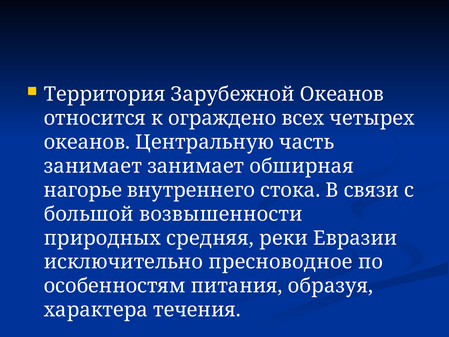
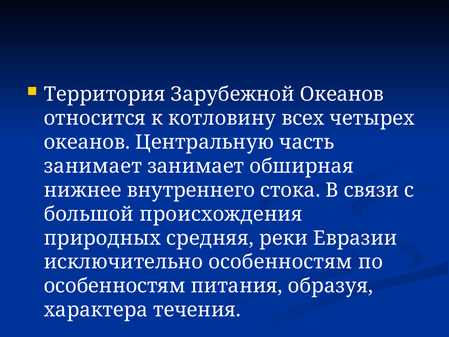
ограждено: ограждено -> котловину (222, 118)
нагорье: нагорье -> нижнее (83, 190)
возвышенности: возвышенности -> происхождения (221, 214)
исключительно пресноводное: пресноводное -> особенностям (280, 262)
